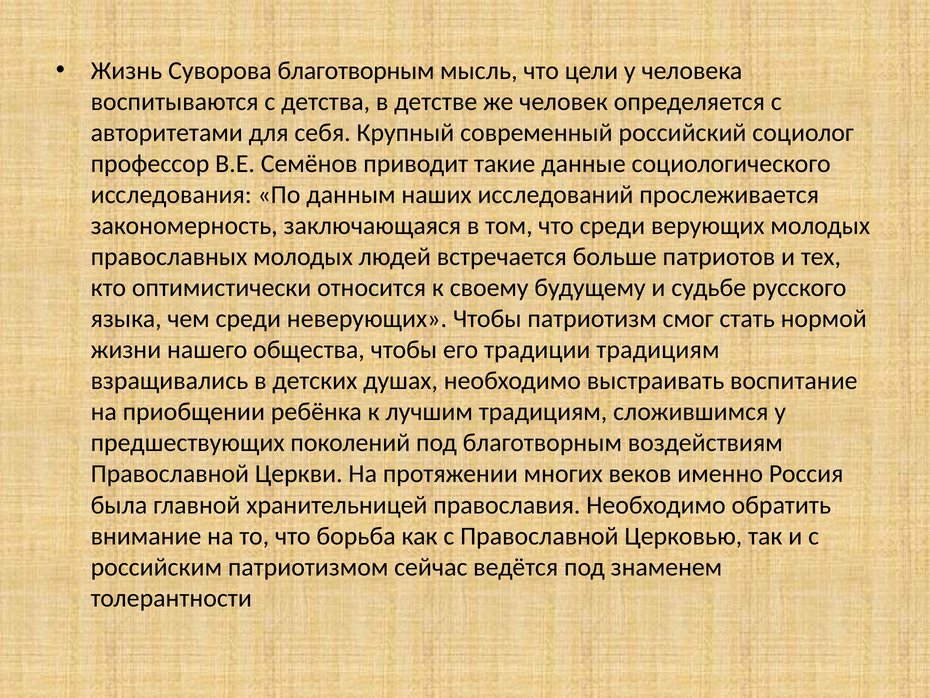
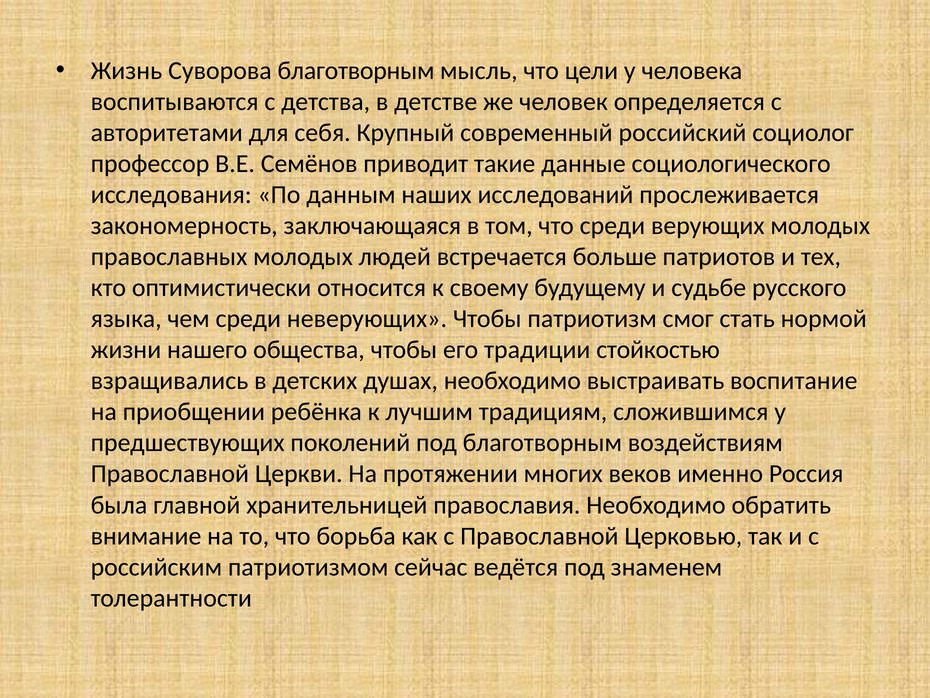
традиции традициям: традициям -> стойкостью (658, 350)
